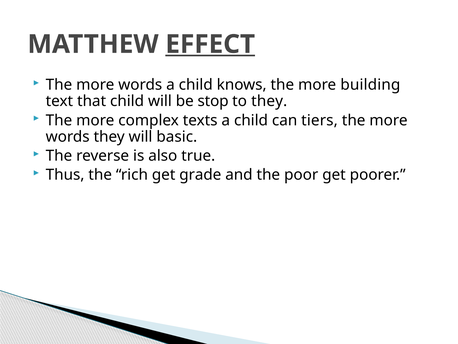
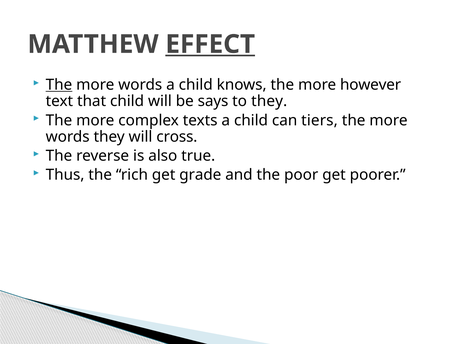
The underline: none -> present (59, 85)
building: building -> however (371, 85)
stop: stop -> says (213, 101)
basic: basic -> cross (177, 137)
